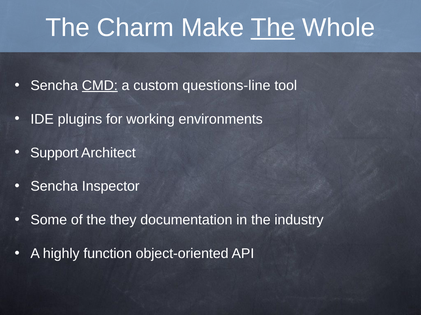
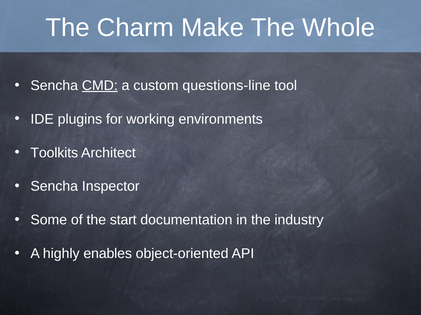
The underline: present -> none (273, 28)
Support: Support -> Toolkits (54, 153)
they: they -> start (123, 220)
function: function -> enables (108, 254)
